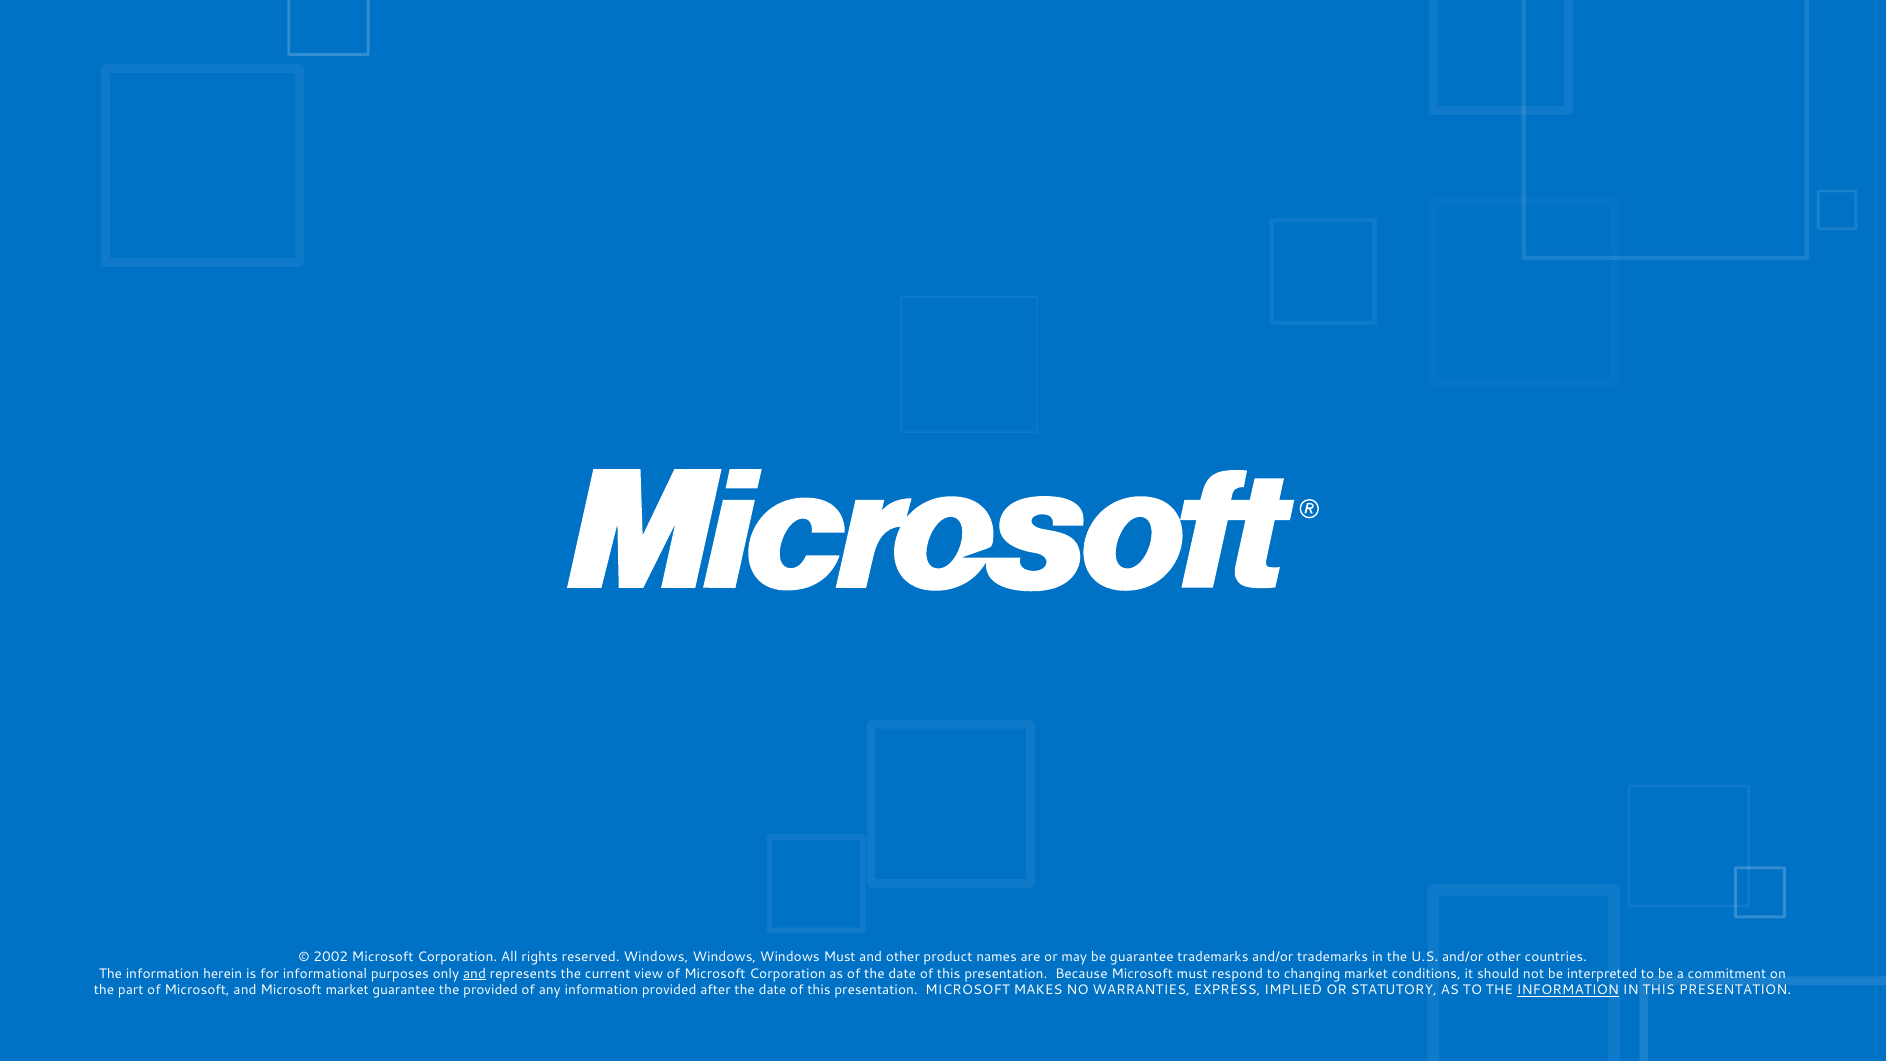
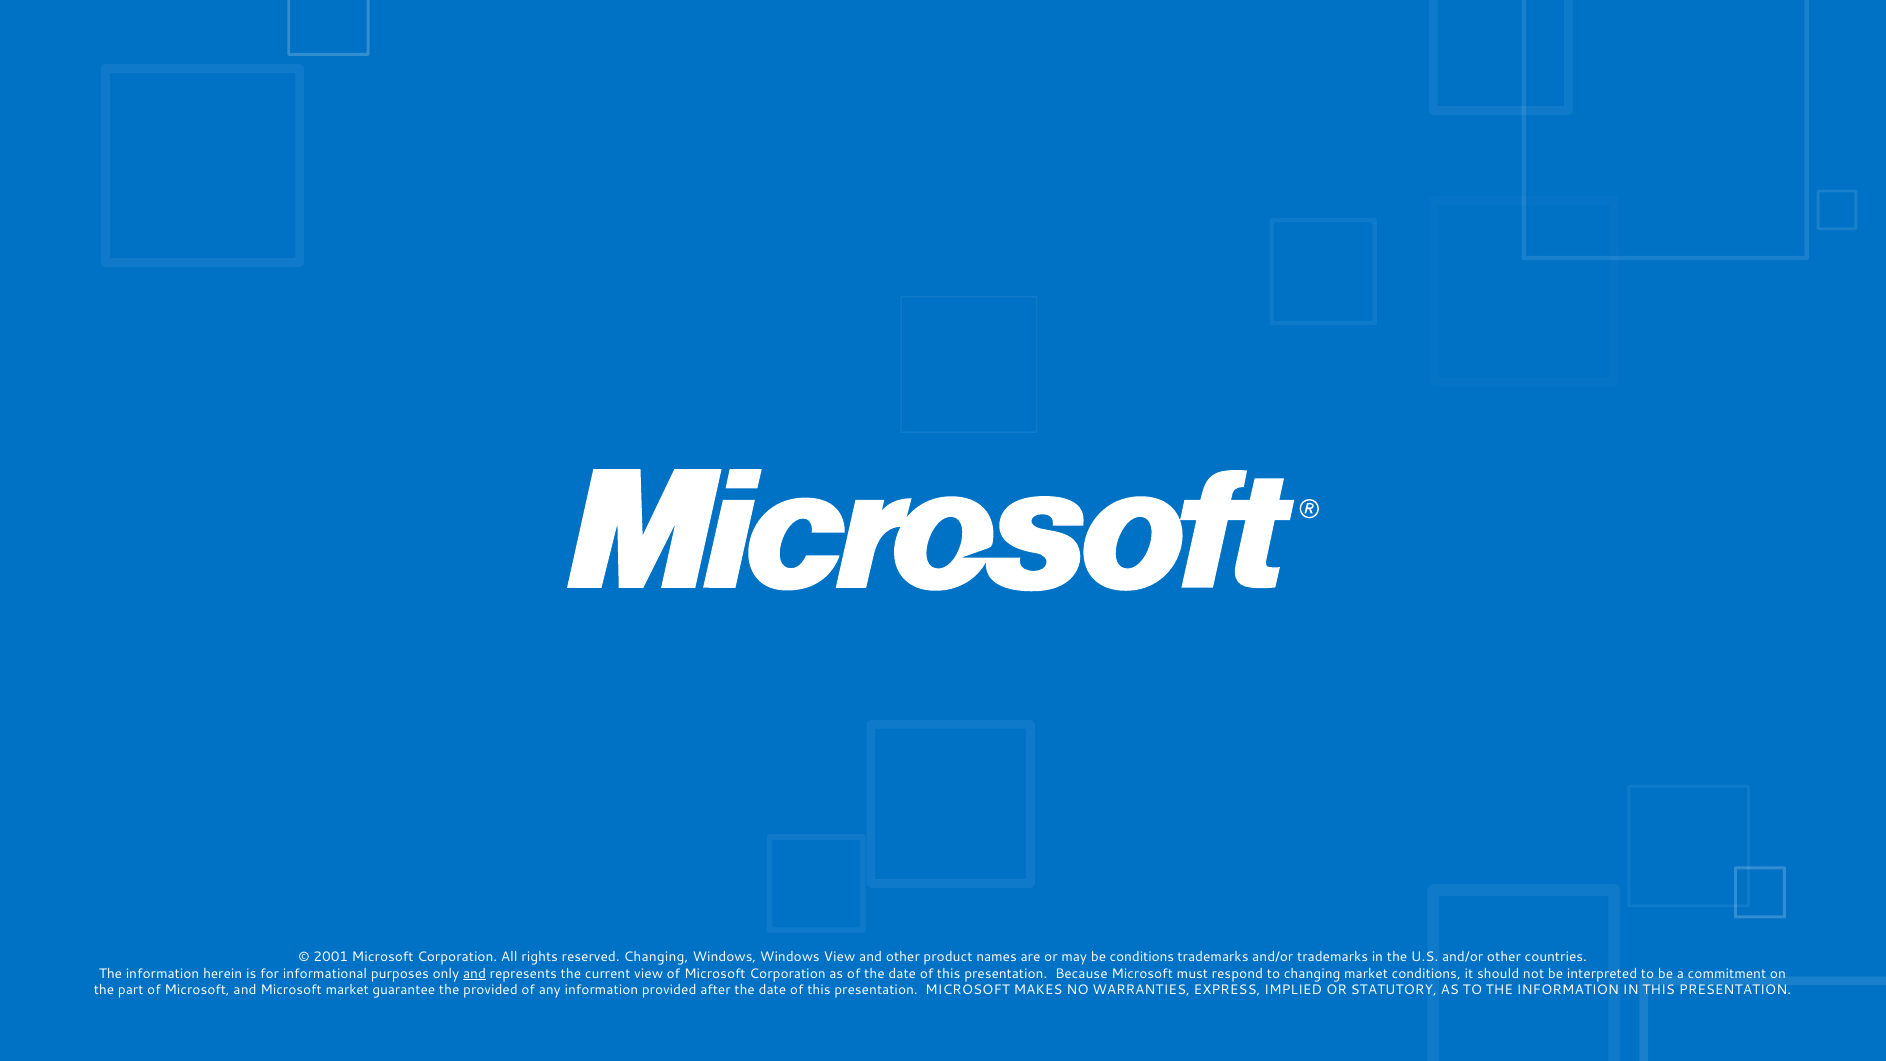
2002: 2002 -> 2001 (331, 958)
reserved Windows: Windows -> Changing (656, 958)
Windows Must: Must -> View (839, 958)
be guarantee: guarantee -> conditions (1142, 958)
INFORMATION underline: present -> none (1568, 991)
